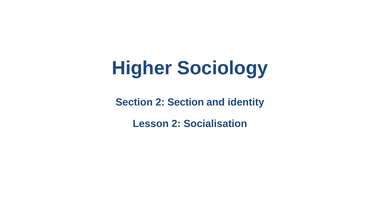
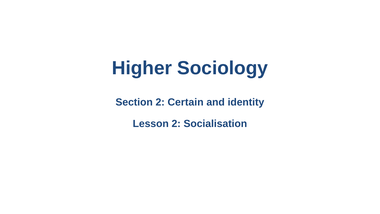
2 Section: Section -> Certain (186, 102)
